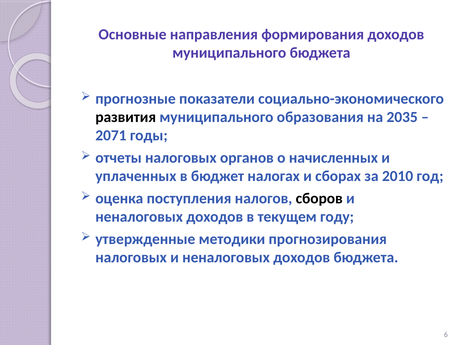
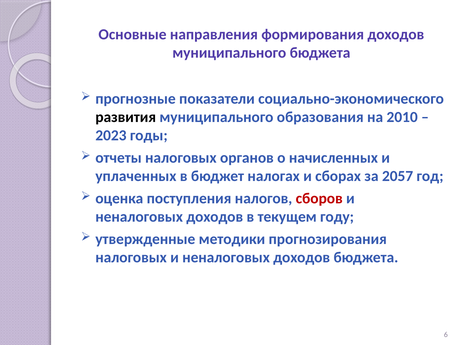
2035: 2035 -> 2010 (402, 117)
2071: 2071 -> 2023 (111, 136)
2010: 2010 -> 2057 (398, 177)
сборов colour: black -> red (319, 199)
